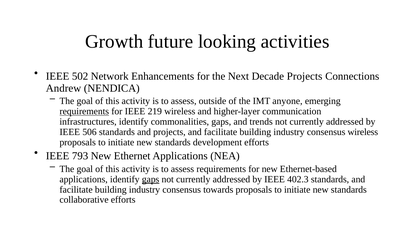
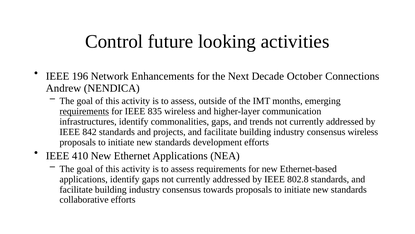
Growth: Growth -> Control (114, 42)
502: 502 -> 196 (80, 76)
Decade Projects: Projects -> October (305, 76)
anyone: anyone -> months (288, 101)
219: 219 -> 835 (155, 111)
506: 506 -> 842 (90, 132)
793: 793 -> 410 (80, 156)
gaps underline: present -> none (151, 179)
402.3: 402.3 -> 802.8 (298, 179)
